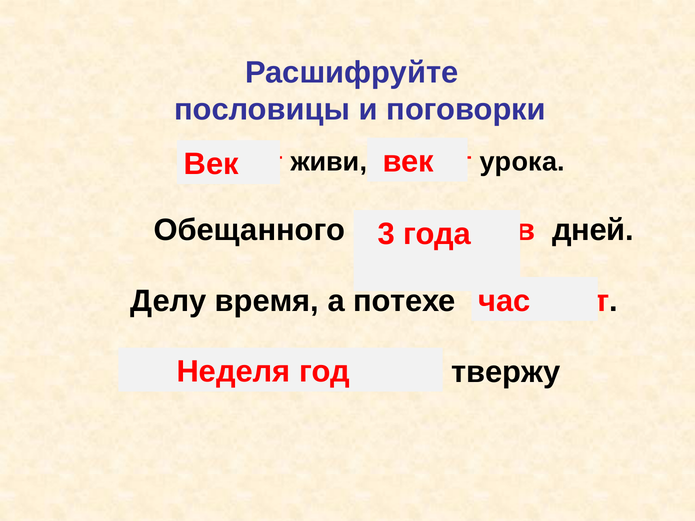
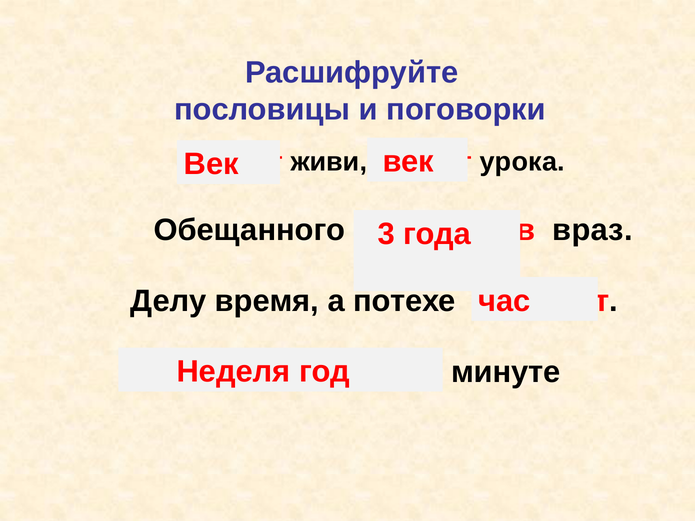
дней: дней -> враз (593, 230)
твержу: твержу -> минуте (506, 372)
